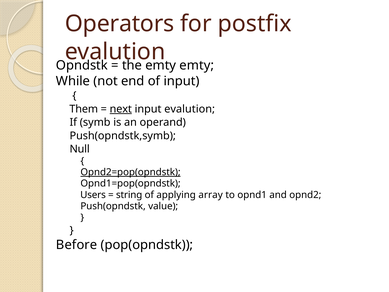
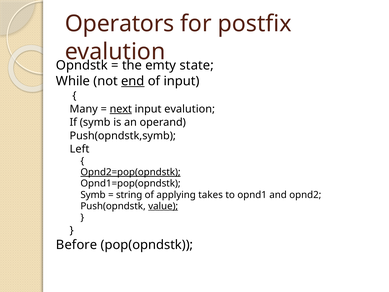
emty emty: emty -> state (197, 65)
end underline: none -> present (133, 81)
Them: Them -> Many (84, 109)
Null: Null -> Left (80, 149)
Users: Users -> Symb (93, 195)
array: array -> takes (211, 195)
value underline: none -> present (163, 206)
